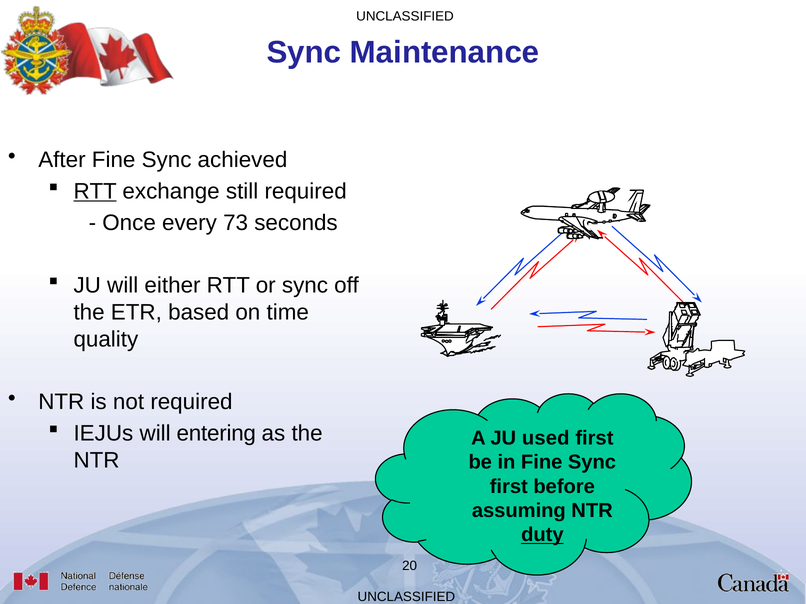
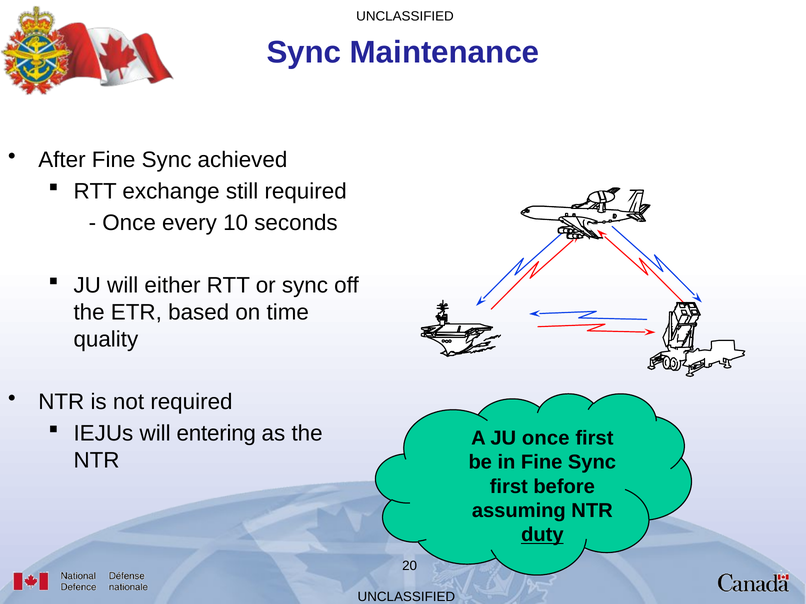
RTT underline: present -> none (95, 192)
73: 73 -> 10 (236, 223)
JU used: used -> once (546, 438)
